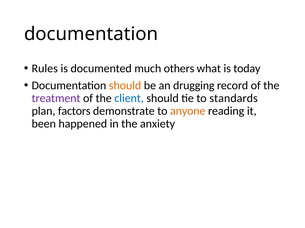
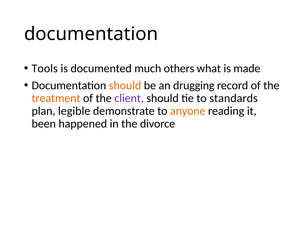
Rules: Rules -> Tools (45, 69)
today: today -> made (247, 69)
treatment colour: purple -> orange (56, 99)
client colour: blue -> purple (129, 99)
factors: factors -> legible (74, 111)
anxiety: anxiety -> divorce (158, 124)
